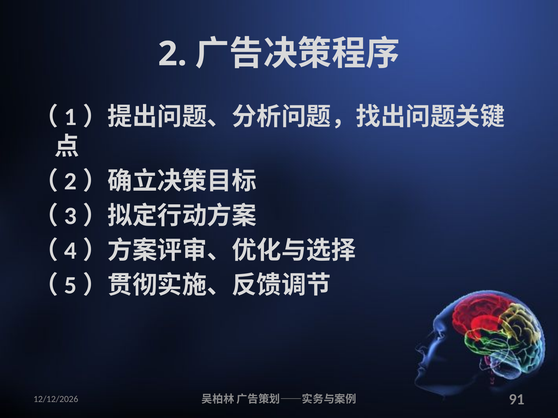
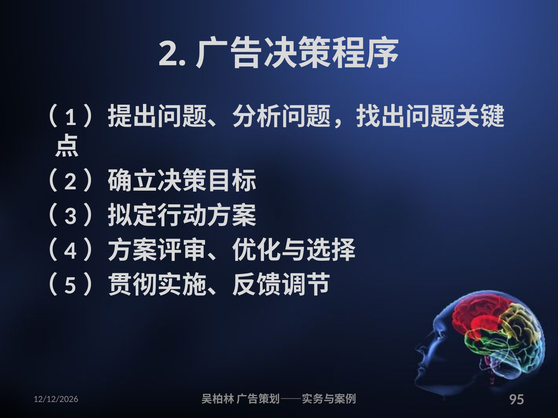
91: 91 -> 95 (517, 400)
